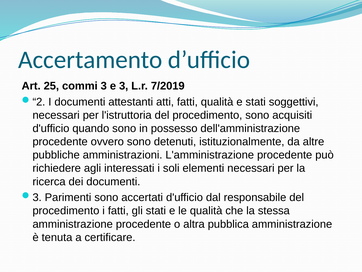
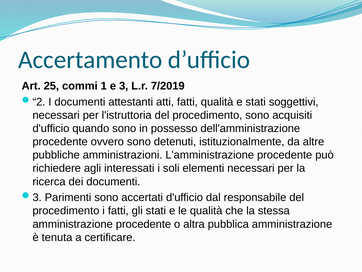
commi 3: 3 -> 1 (104, 86)
